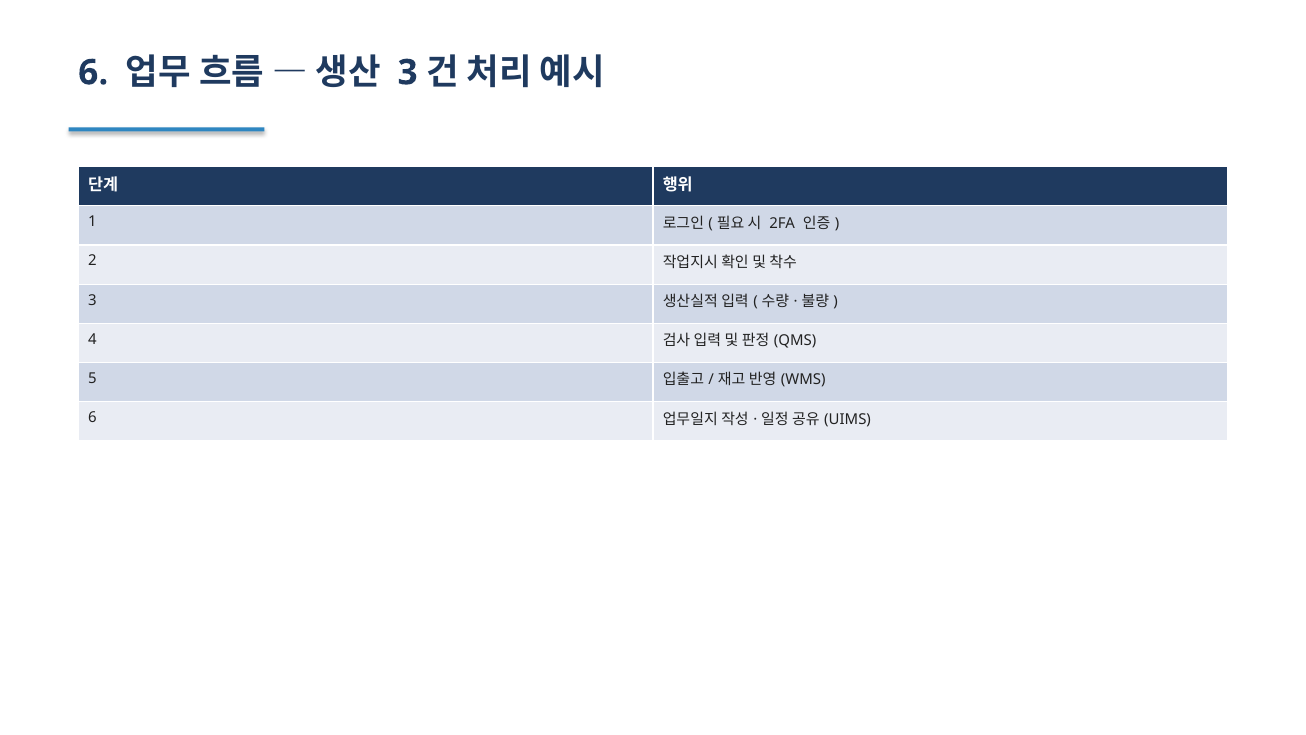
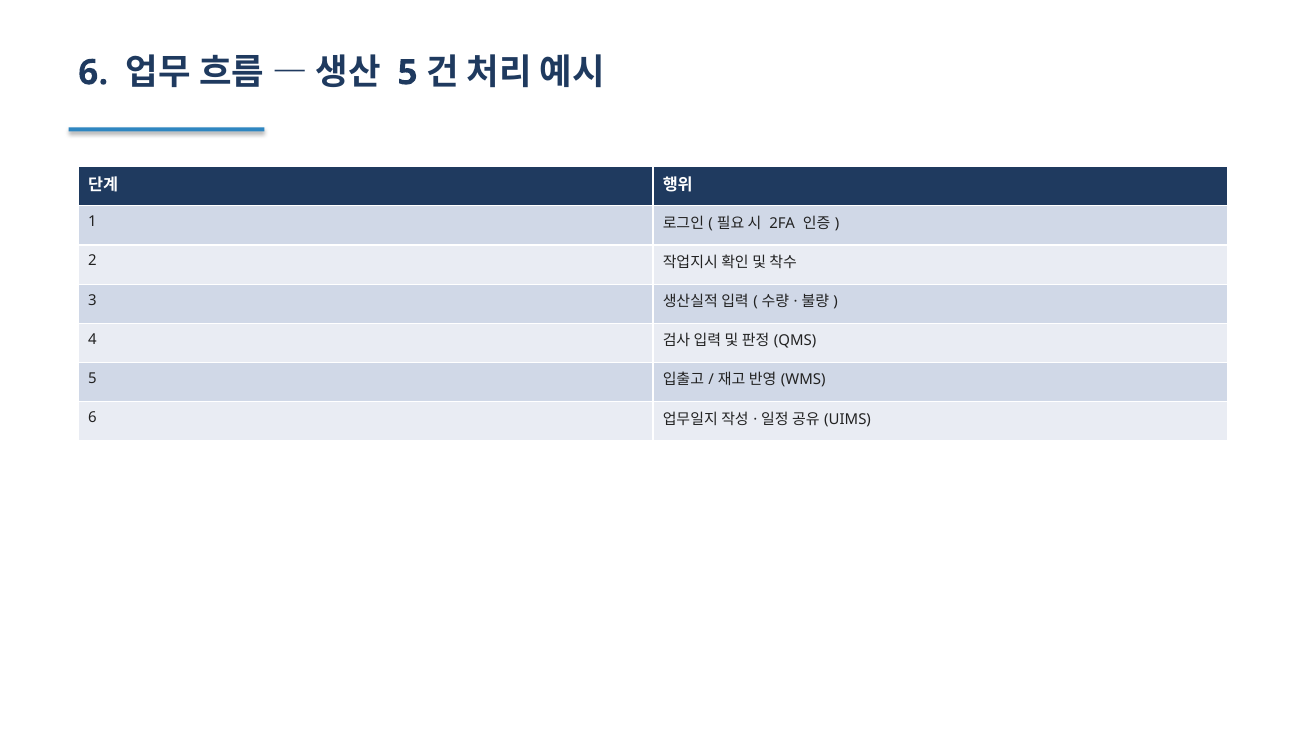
3: 3 -> 5 (408, 73)
